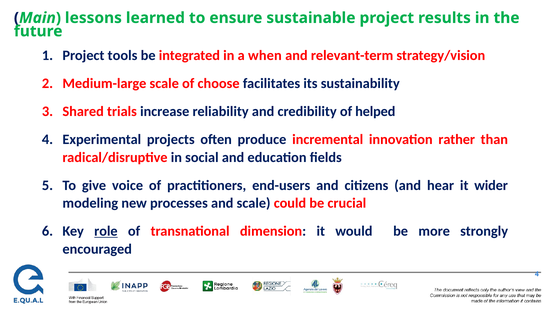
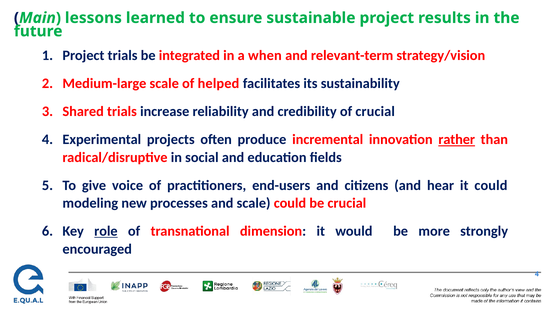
Project tools: tools -> trials (123, 56)
choose: choose -> helped (219, 84)
of helped: helped -> crucial (375, 112)
rather underline: none -> present (457, 140)
it wider: wider -> could (491, 186)
